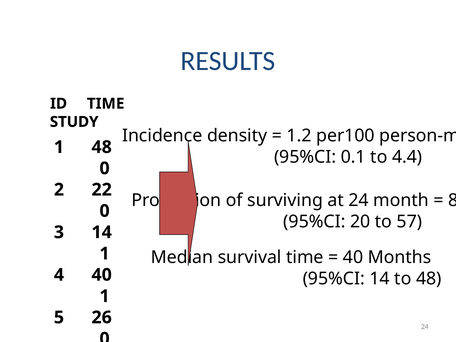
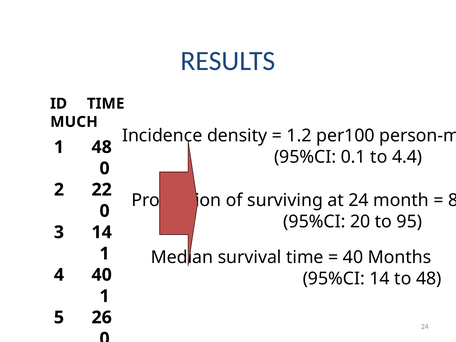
STUDY: STUDY -> MUCH (74, 122)
57: 57 -> 95 (409, 222)
